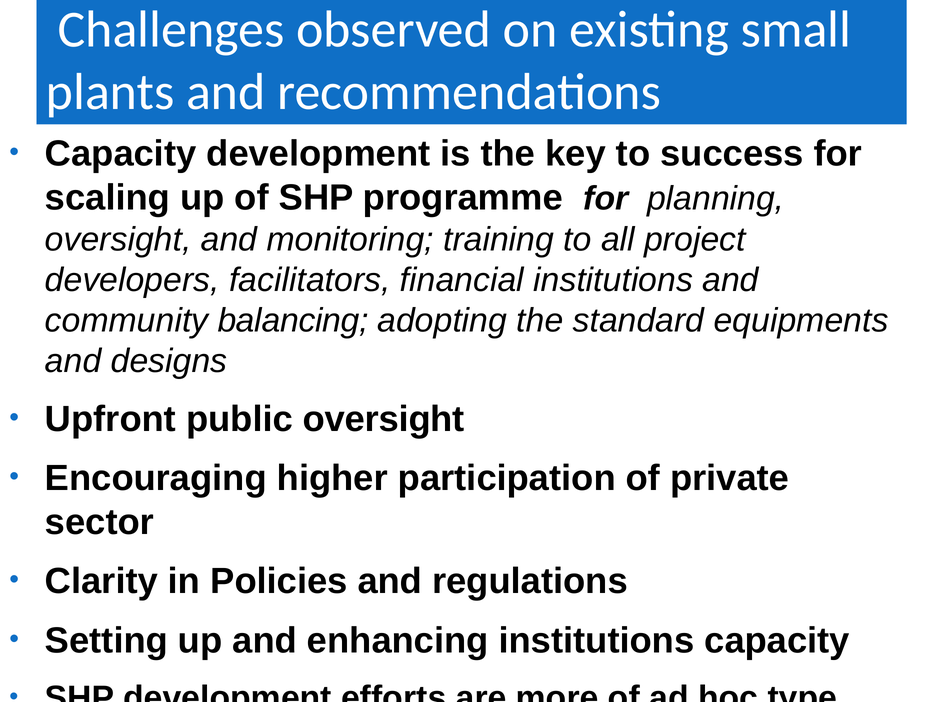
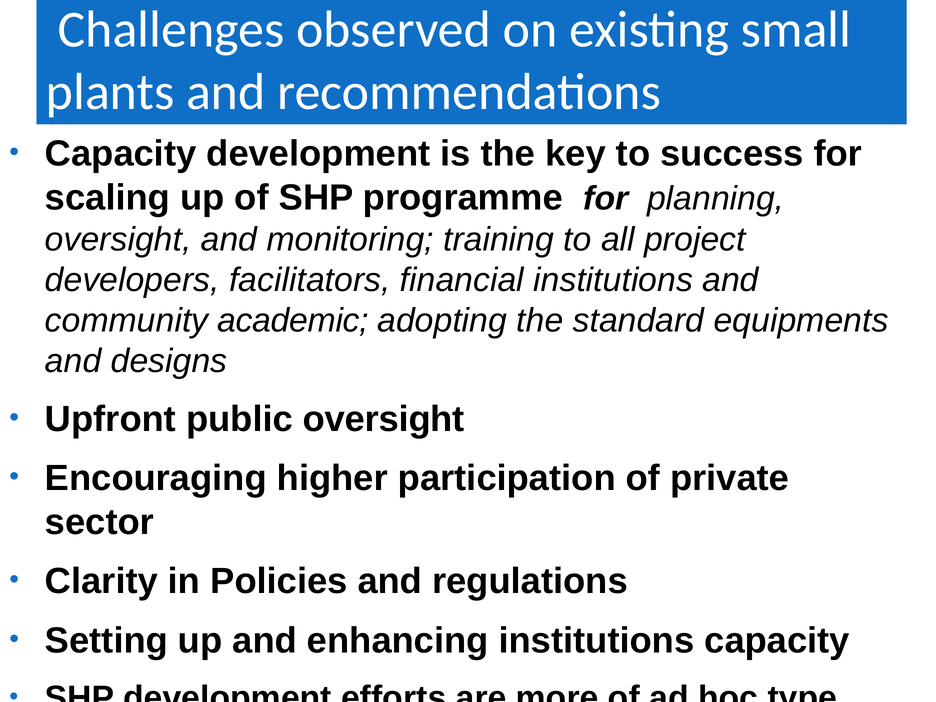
balancing: balancing -> academic (293, 321)
